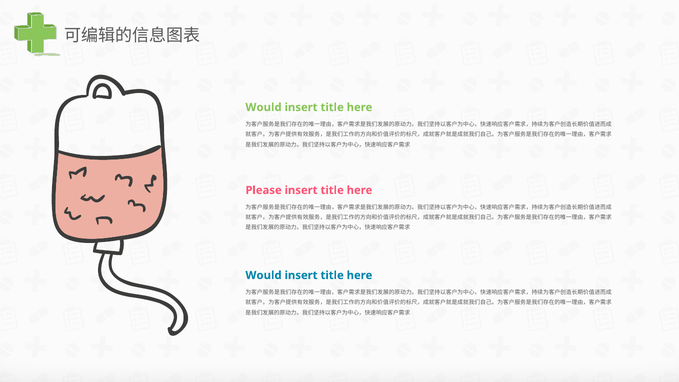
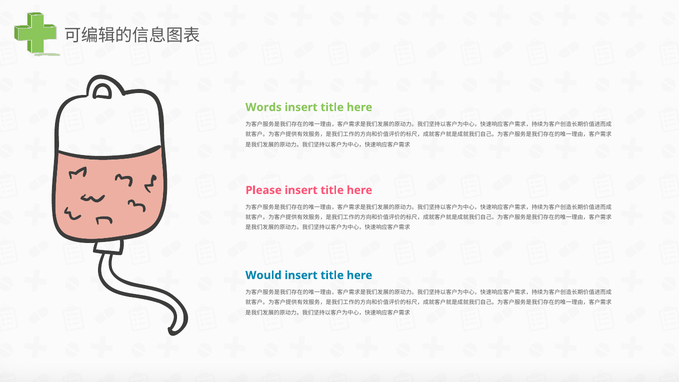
Would: Would -> Words (264, 107)
